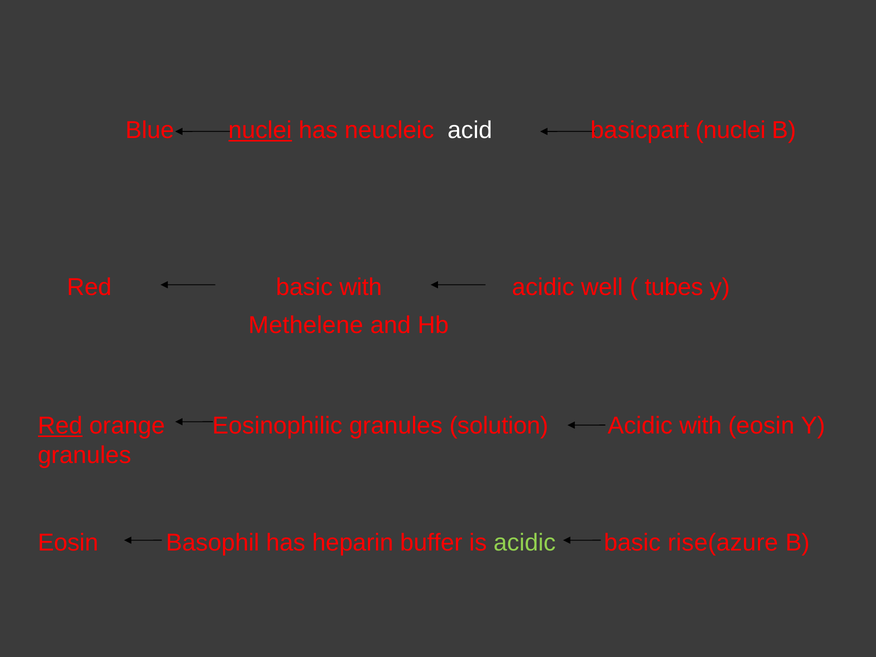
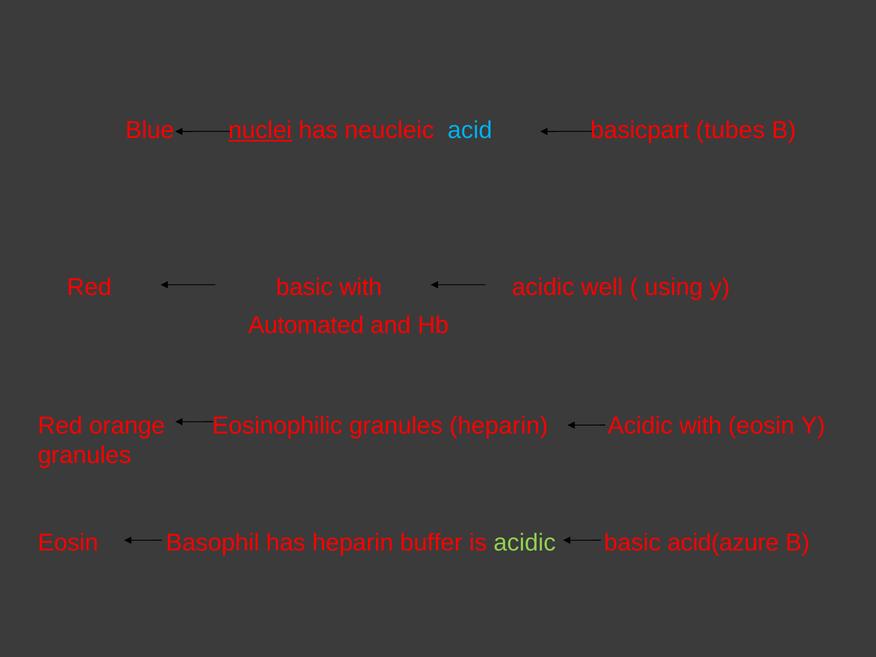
acid colour: white -> light blue (470, 130)
basicpart nuclei: nuclei -> tubes (730, 130)
tubes: tubes -> using (674, 287)
Methelene: Methelene -> Automated (306, 325)
Red underline: present -> none (60, 426)
granules solution: solution -> heparin (499, 426)
rise(azure: rise(azure -> acid(azure (723, 543)
